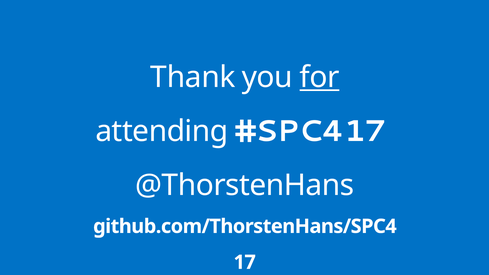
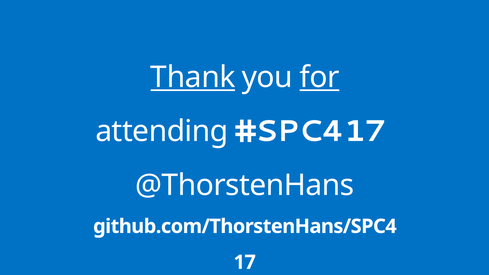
Thank underline: none -> present (193, 77)
